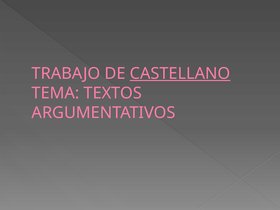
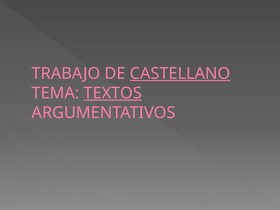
TEXTOS underline: none -> present (113, 93)
